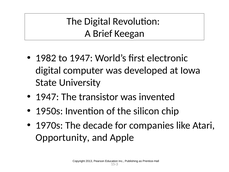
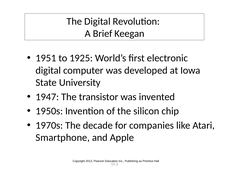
1982: 1982 -> 1951 (46, 58)
to 1947: 1947 -> 1925 (81, 58)
Opportunity: Opportunity -> Smartphone (63, 137)
